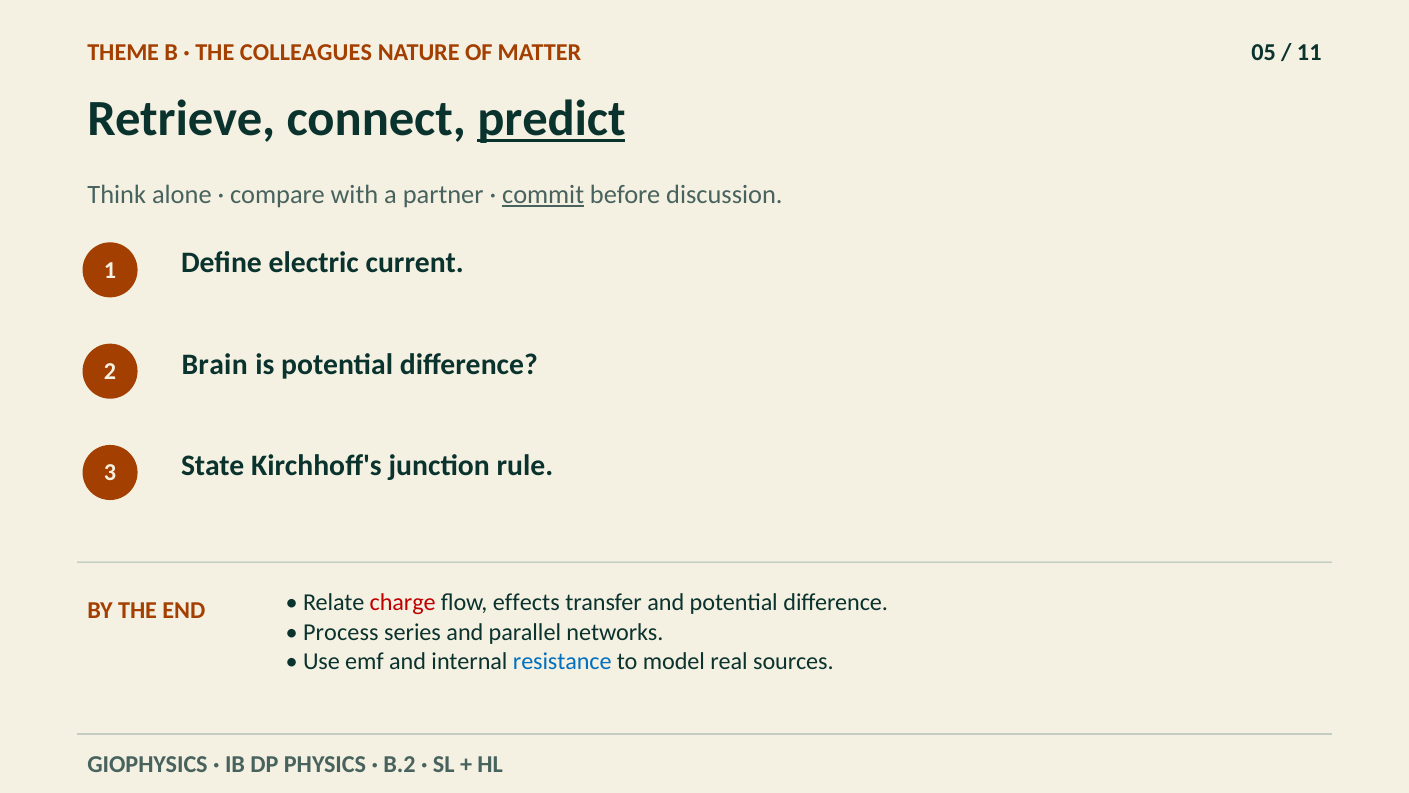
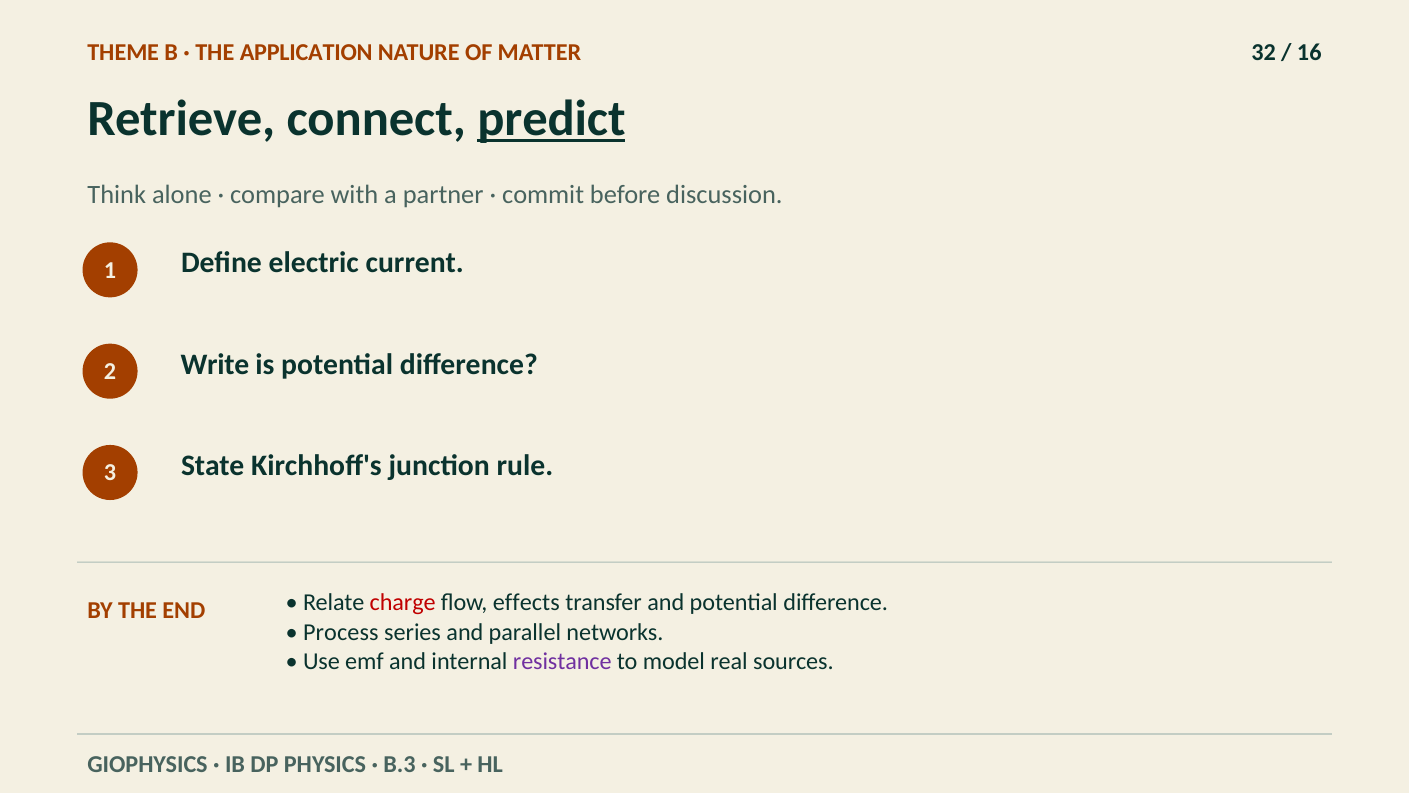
COLLEAGUES: COLLEAGUES -> APPLICATION (306, 52)
05: 05 -> 32 (1264, 52)
11: 11 -> 16 (1309, 52)
commit underline: present -> none (543, 195)
Brain: Brain -> Write (215, 364)
resistance colour: blue -> purple (562, 661)
B.2: B.2 -> B.3 (400, 764)
